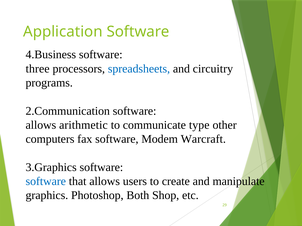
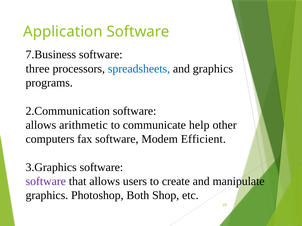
4.Business: 4.Business -> 7.Business (51, 55)
and circuitry: circuitry -> graphics (213, 69)
type: type -> help (199, 125)
Warcraft: Warcraft -> Efficient (203, 139)
software colour: blue -> purple (46, 182)
